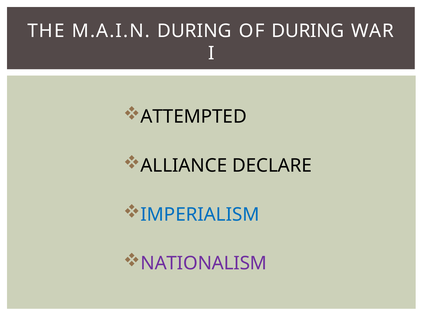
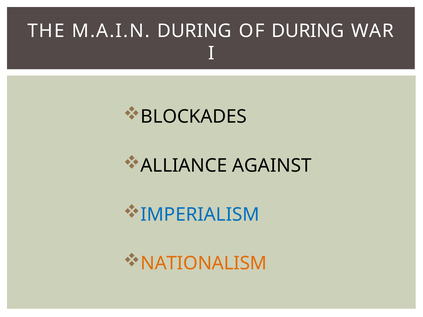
ATTEMPTED: ATTEMPTED -> BLOCKADES (194, 117)
DECLARE: DECLARE -> AGAINST (272, 166)
NATIONALISM colour: purple -> orange (204, 264)
